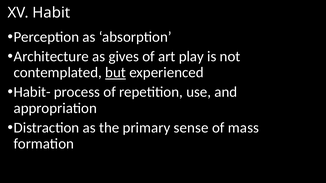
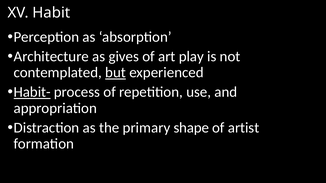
Habit- underline: none -> present (32, 92)
sense: sense -> shape (191, 128)
mass: mass -> artist (244, 128)
